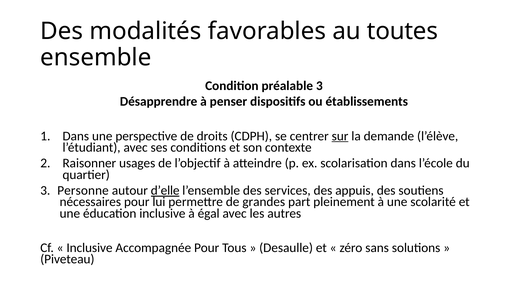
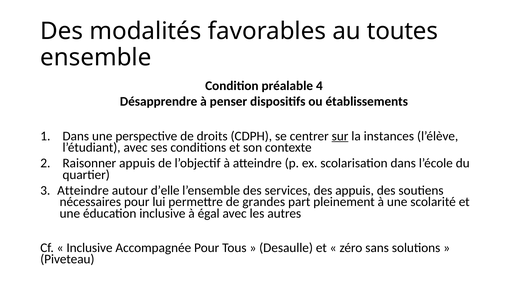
préalable 3: 3 -> 4 (319, 86)
demande: demande -> instances (389, 136)
Raisonner usages: usages -> appuis (137, 163)
3 Personne: Personne -> Atteindre (83, 191)
d’elle underline: present -> none (165, 191)
